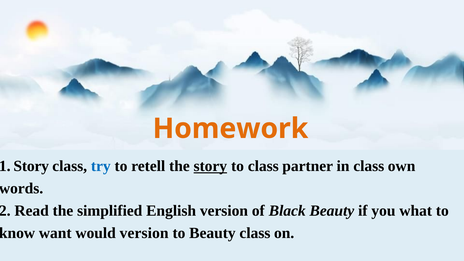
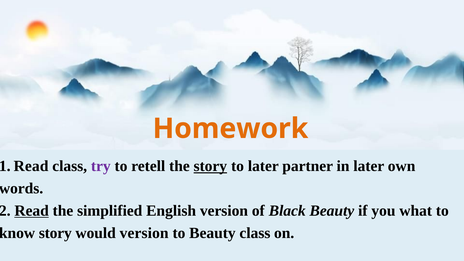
Story: Story -> Read (31, 166)
try colour: blue -> purple (101, 166)
to class: class -> later (263, 166)
in class: class -> later (369, 166)
Read underline: none -> present (32, 211)
want: want -> story (55, 233)
